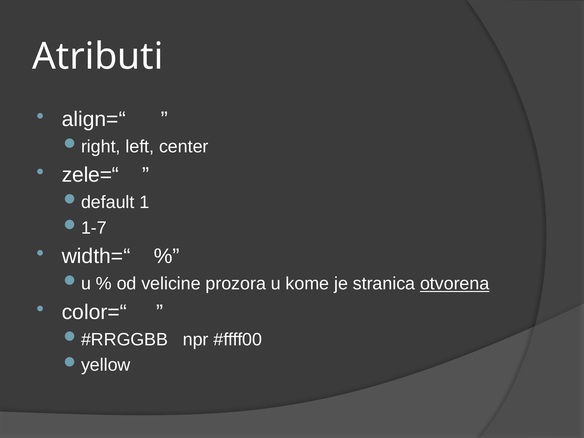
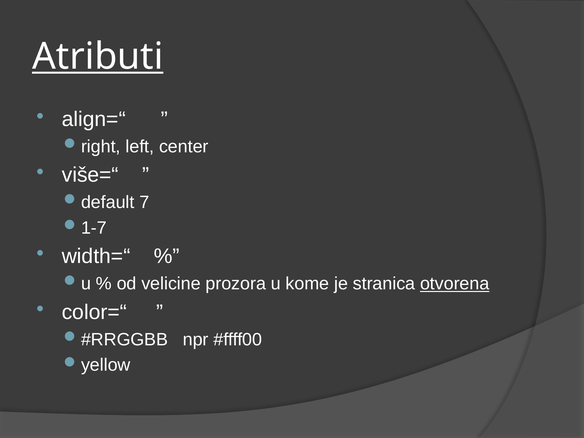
Atributi underline: none -> present (98, 57)
zele=“: zele=“ -> više=“ (90, 175)
1: 1 -> 7 (144, 202)
